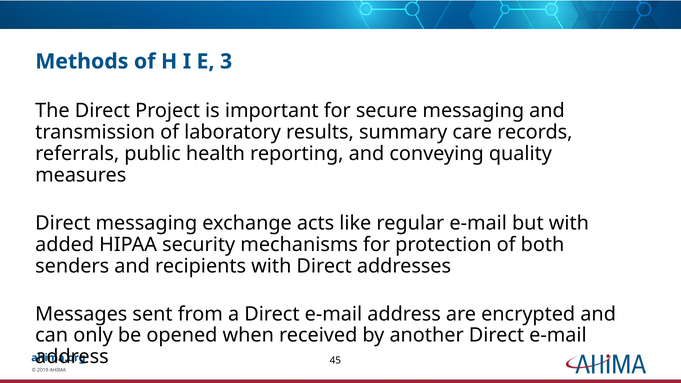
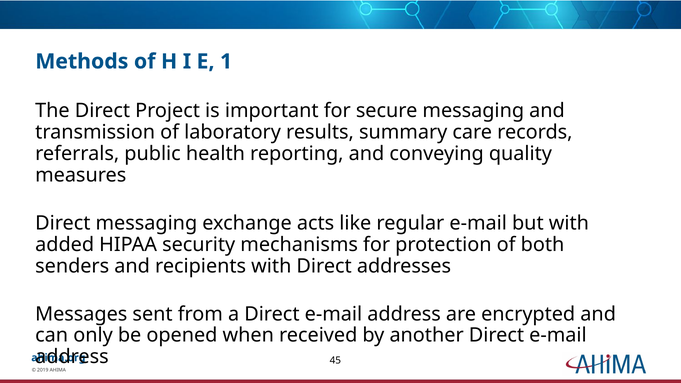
3: 3 -> 1 (226, 61)
